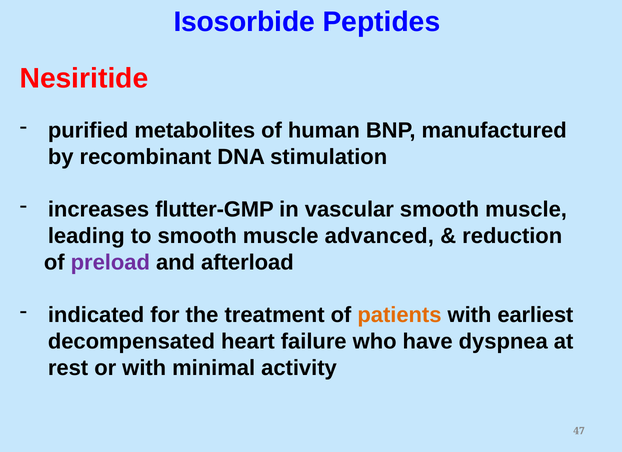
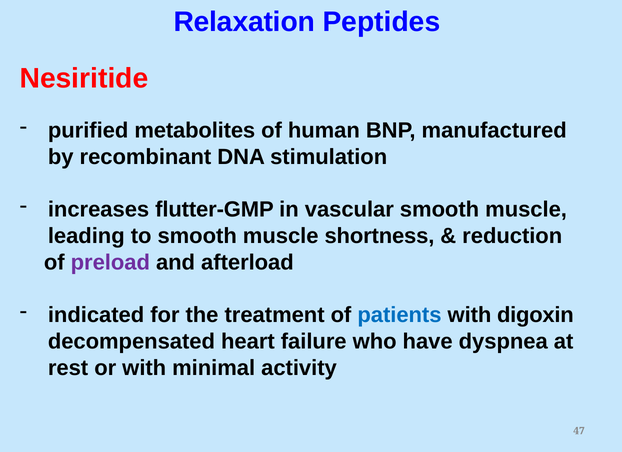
Isosorbide: Isosorbide -> Relaxation (244, 22)
advanced: advanced -> shortness (379, 236)
patients colour: orange -> blue (399, 315)
earliest: earliest -> digoxin (535, 315)
